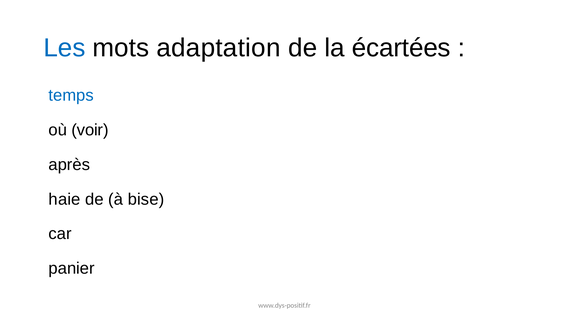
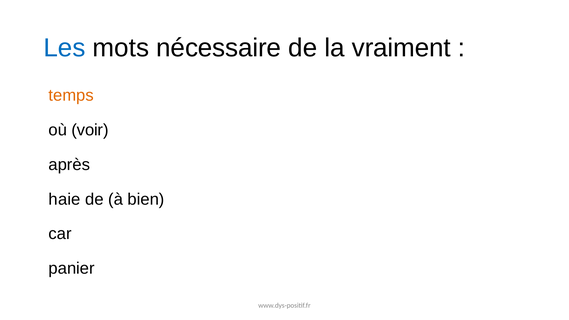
adaptation: adaptation -> nécessaire (219, 48)
écartées: écartées -> vraiment (401, 48)
temps colour: blue -> orange (71, 95)
bise: bise -> bien (146, 199)
